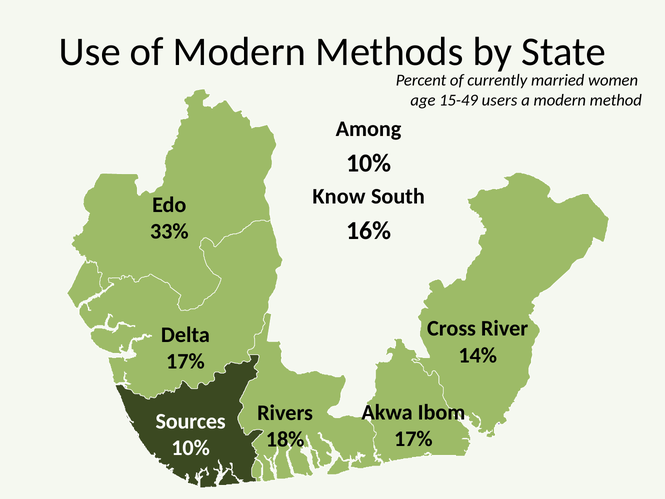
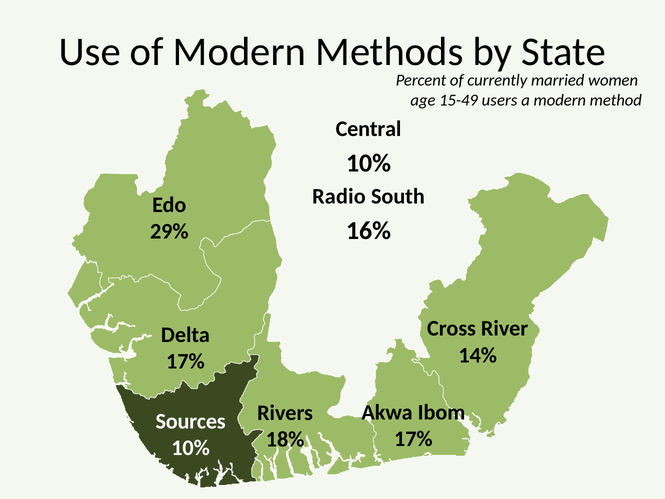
Among: Among -> Central (369, 129)
Know: Know -> Radio (339, 196)
33%: 33% -> 29% (169, 231)
